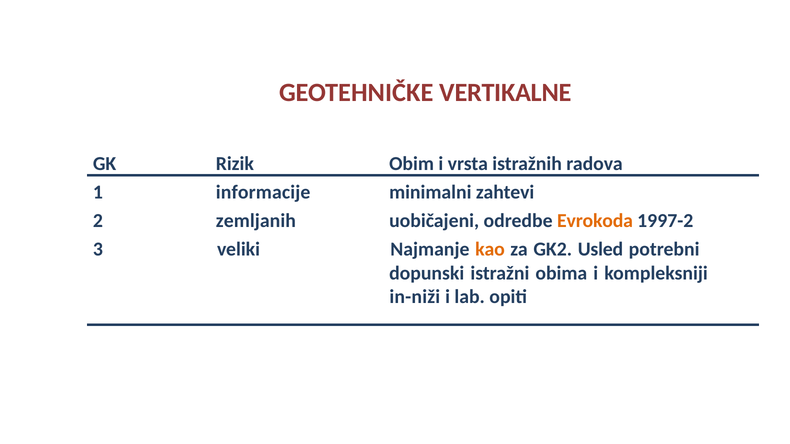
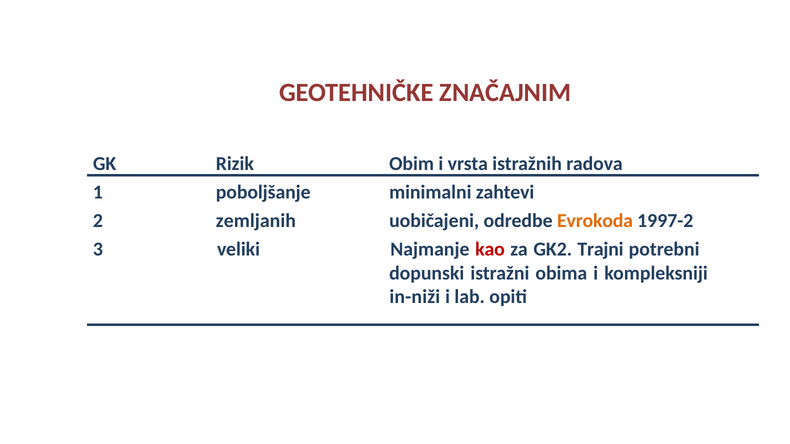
VERTIKALNE: VERTIKALNE -> ZNAČAJNIM (505, 93)
informacije: informacije -> poboljšanje (263, 192)
kao colour: orange -> red (490, 250)
Usled: Usled -> Trajni (600, 250)
